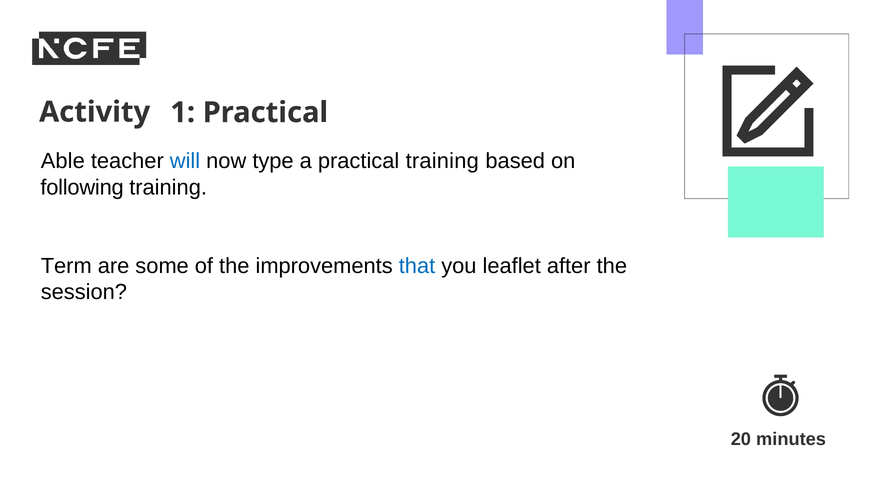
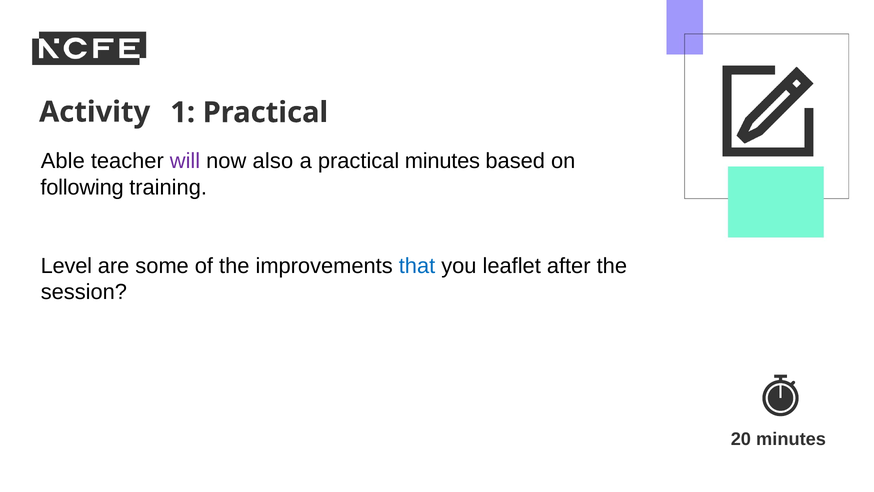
will colour: blue -> purple (185, 161)
type: type -> also (273, 161)
practical training: training -> minutes (442, 161)
Term: Term -> Level (66, 266)
